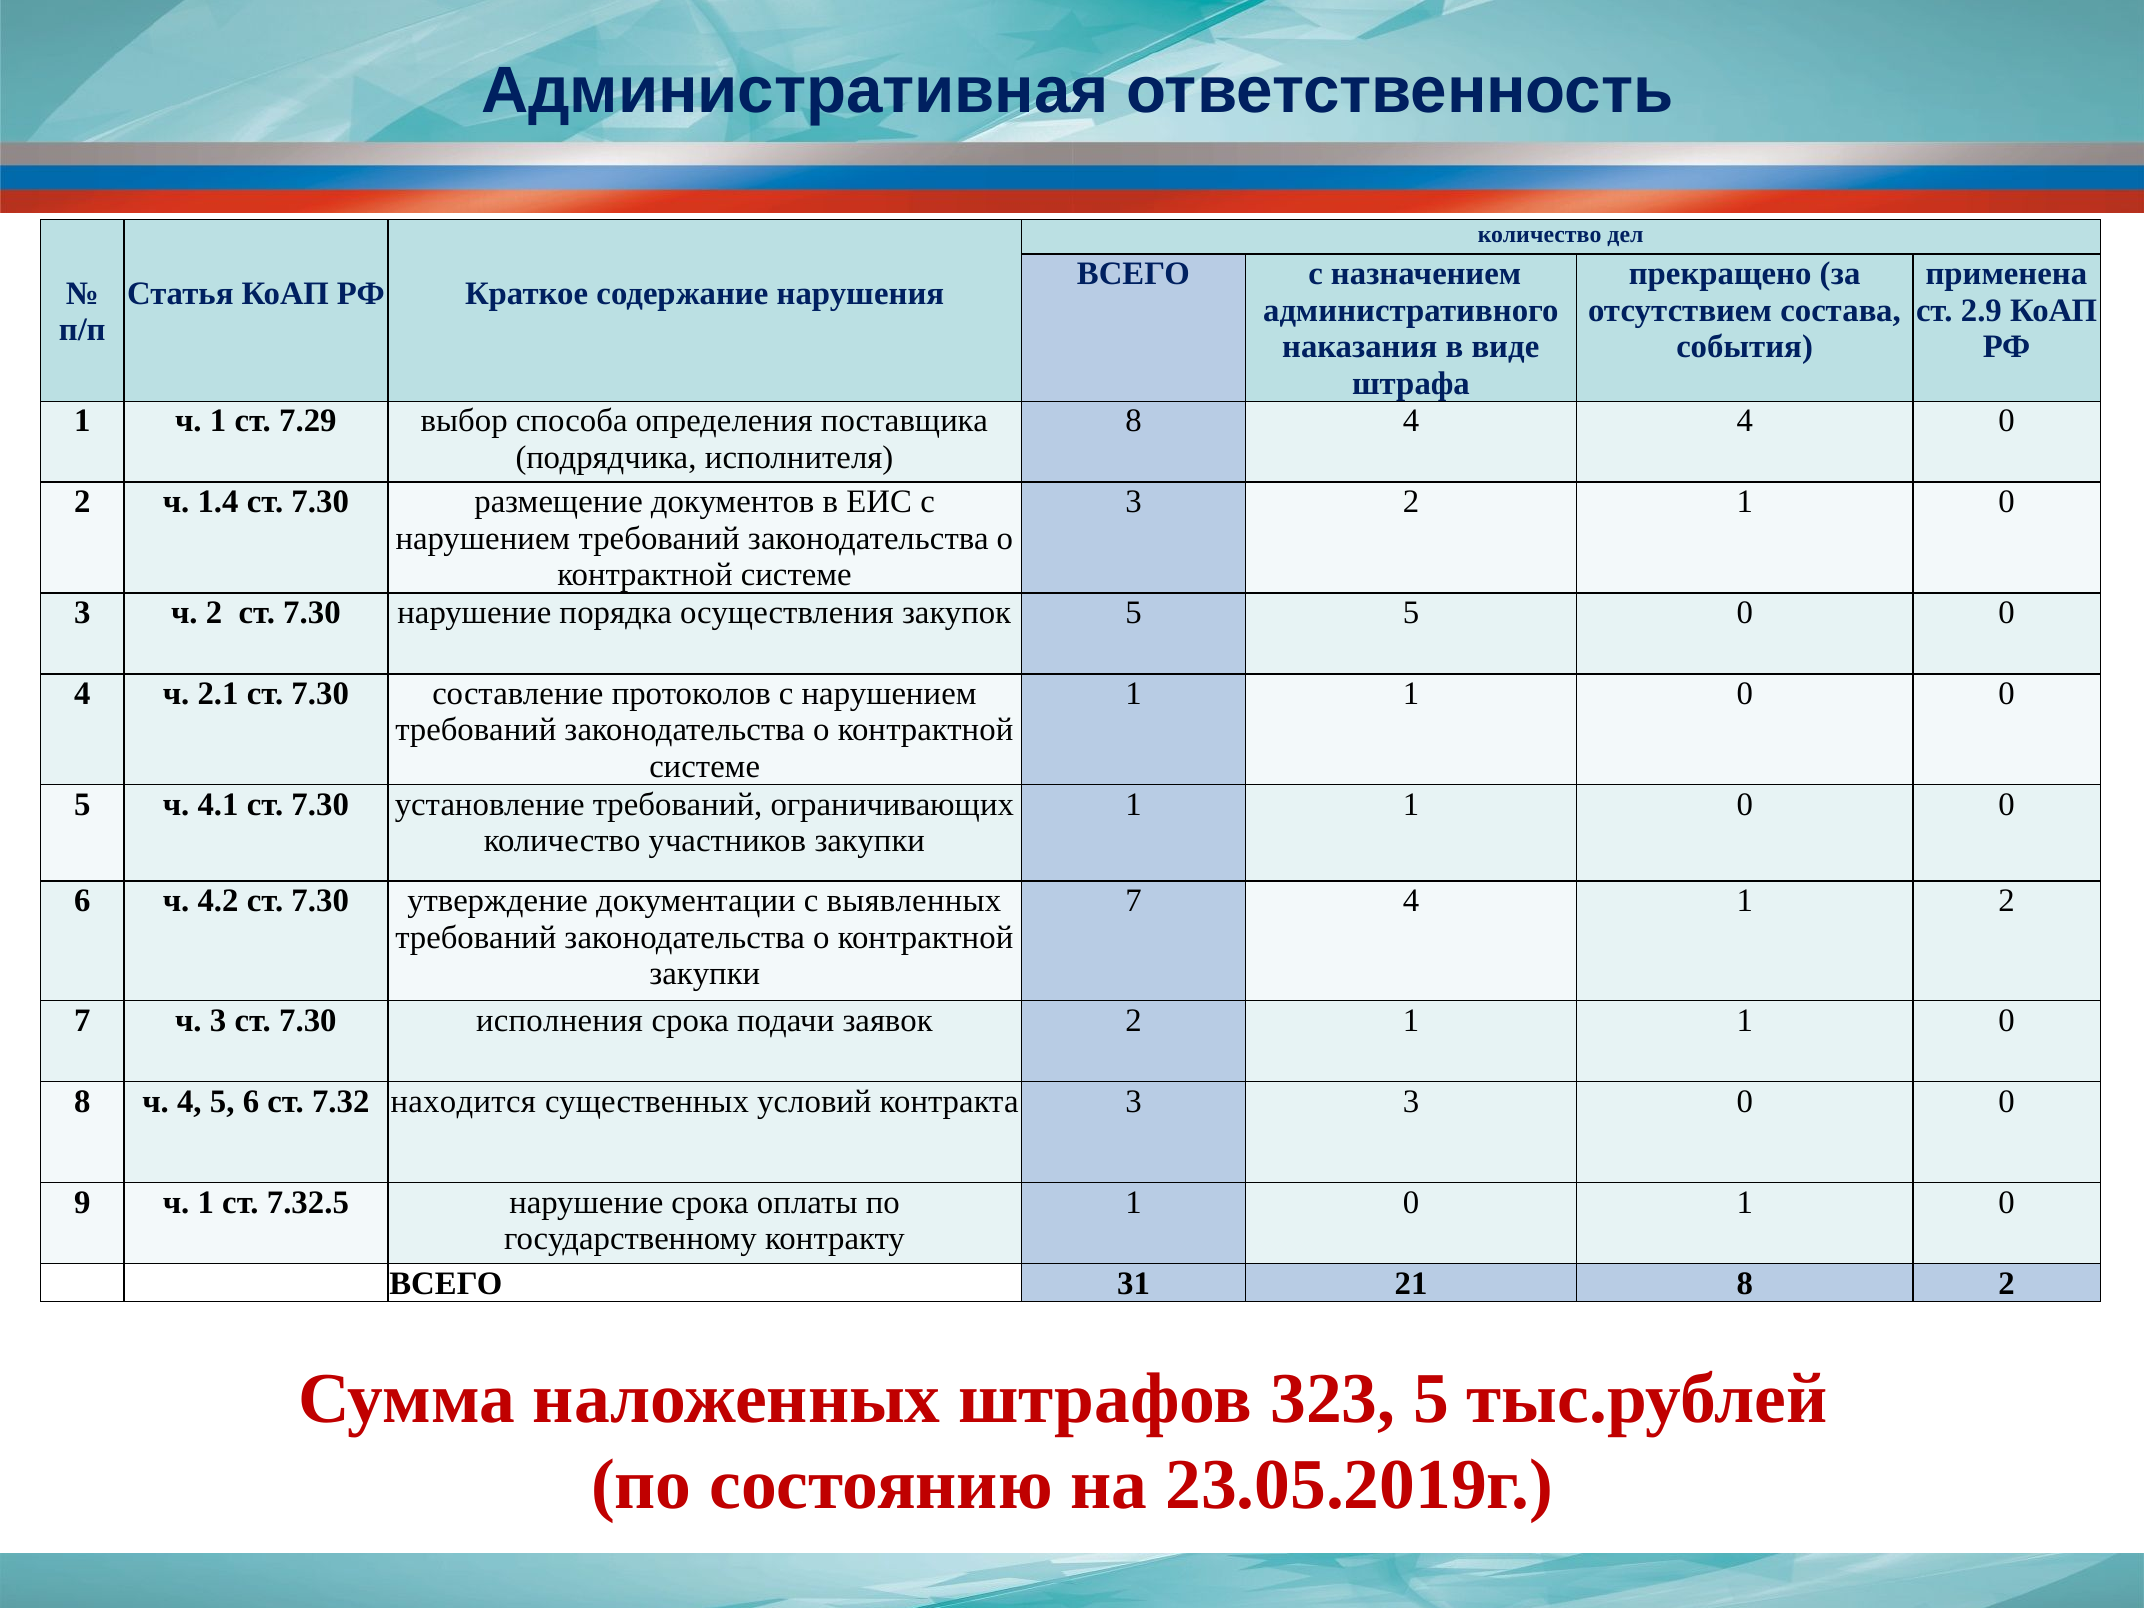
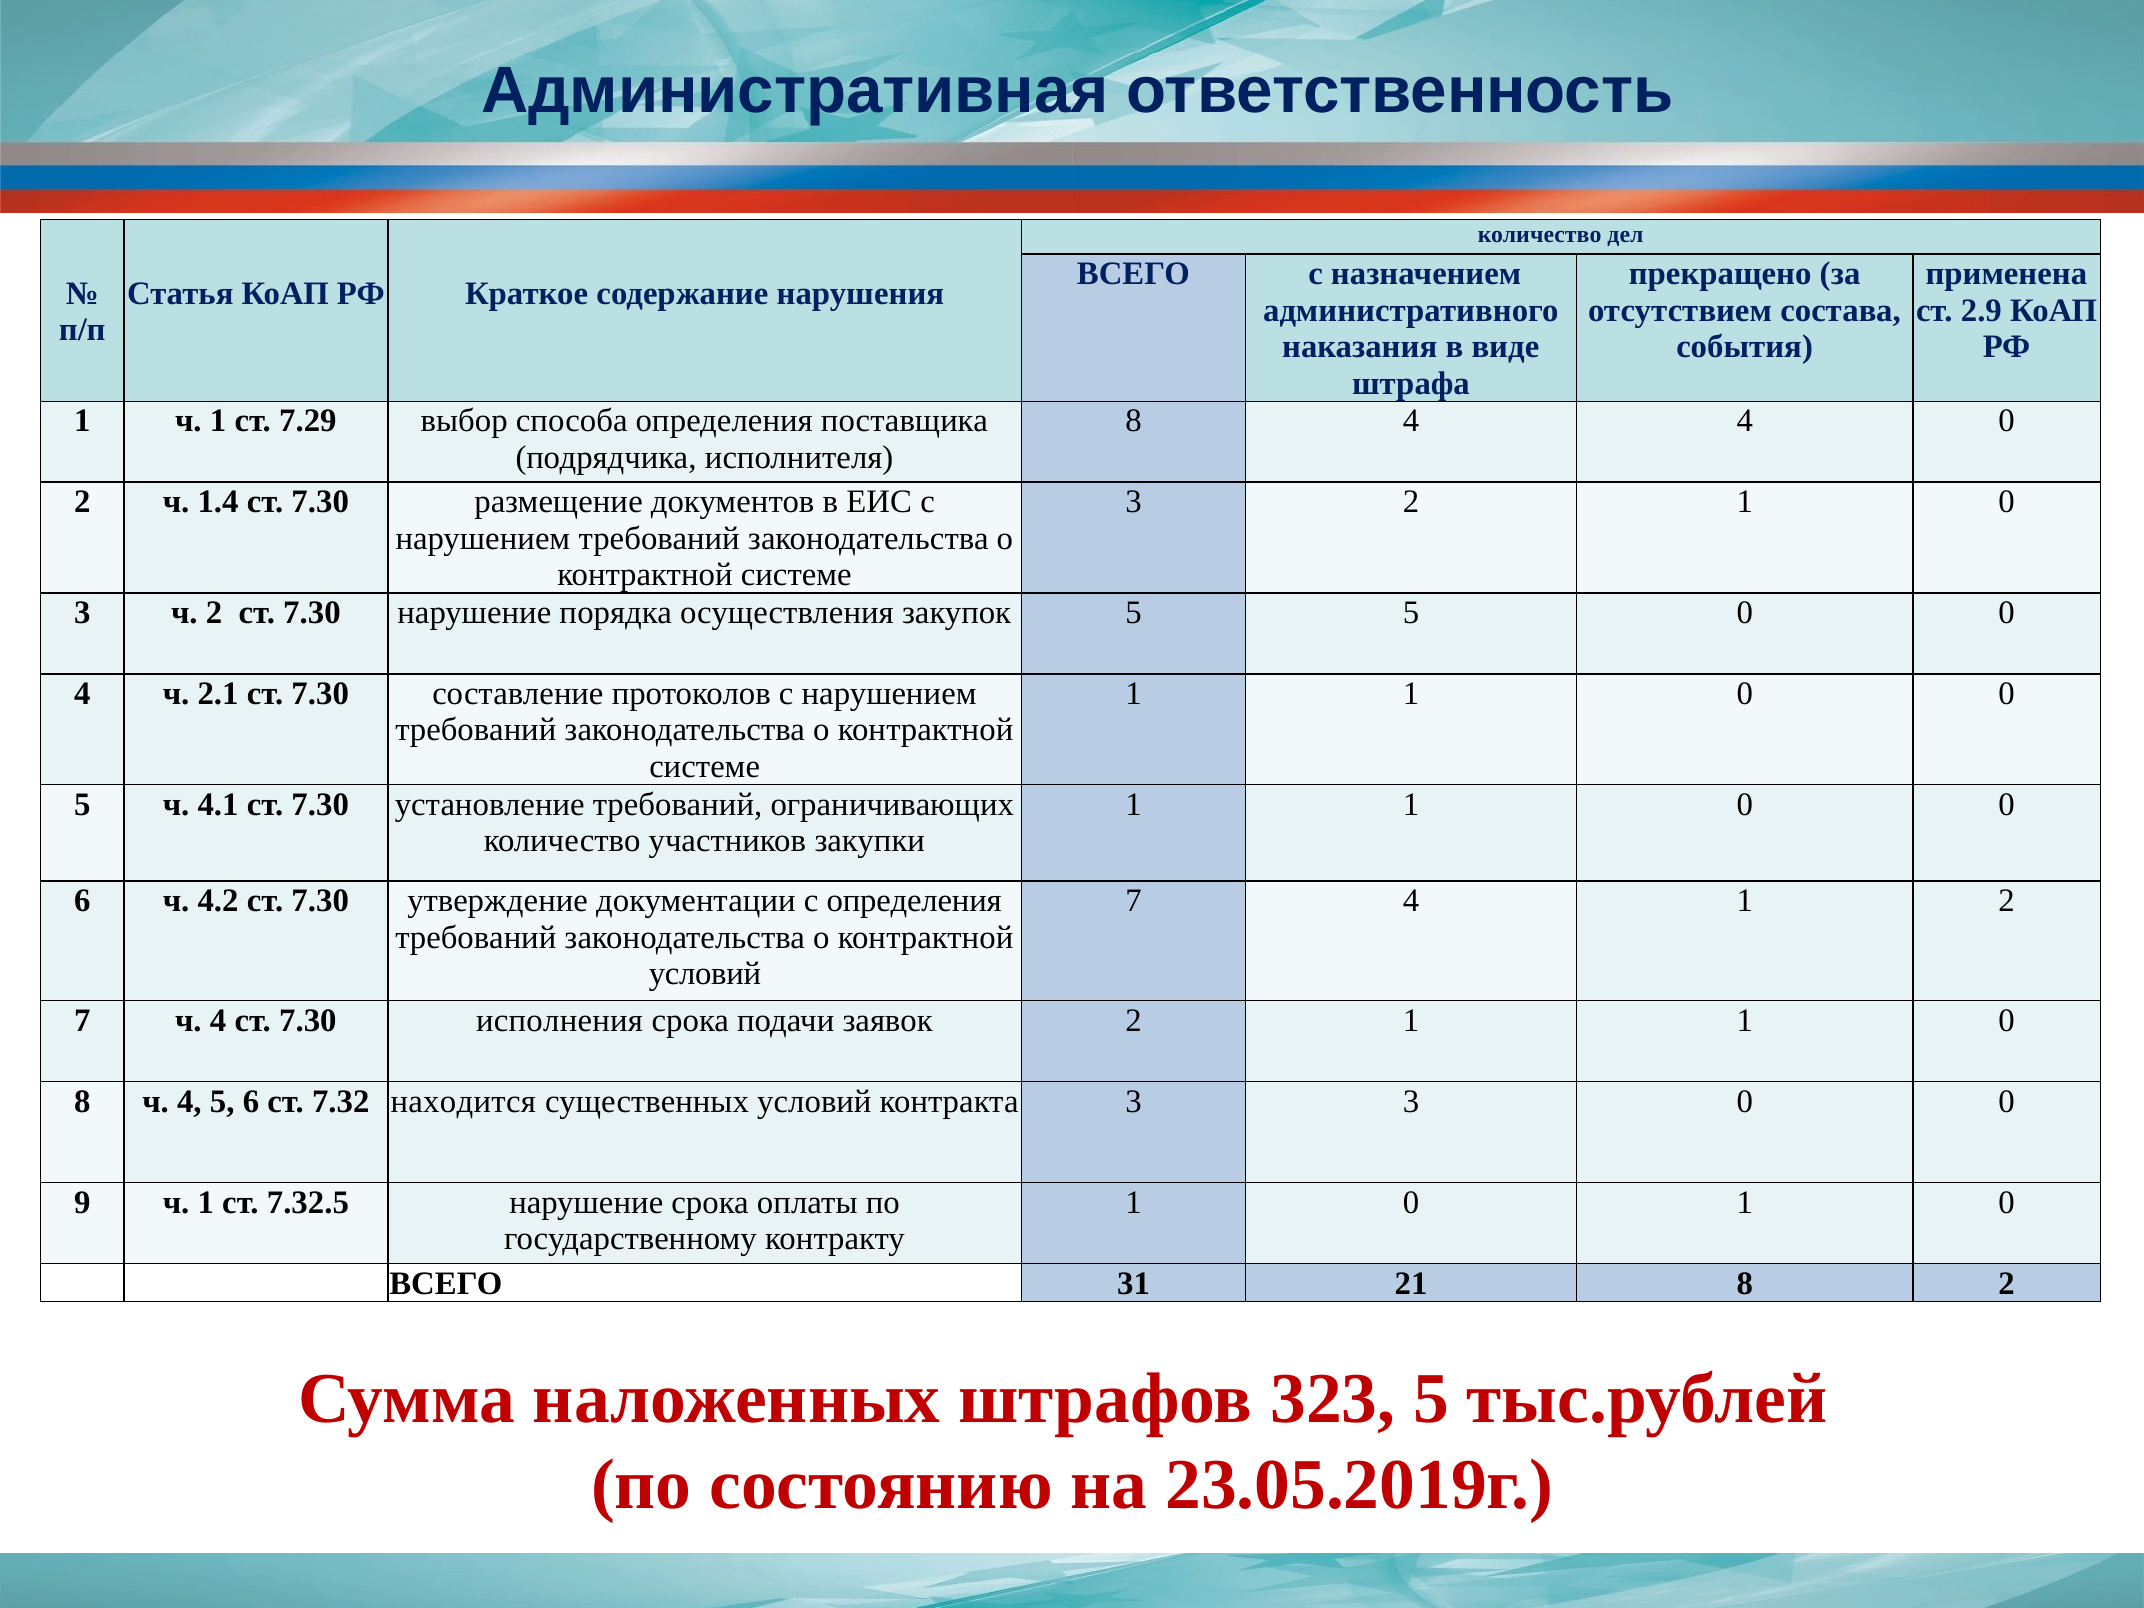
с выявленных: выявленных -> определения (914, 901)
закупки: закупки -> условий (705, 974)
7 ч 3: 3 -> 4 (218, 1021)
